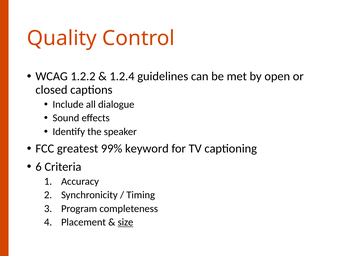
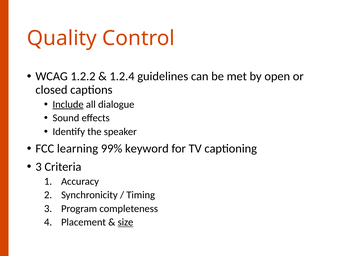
Include underline: none -> present (68, 105)
greatest: greatest -> learning (78, 149)
6: 6 -> 3 (39, 167)
